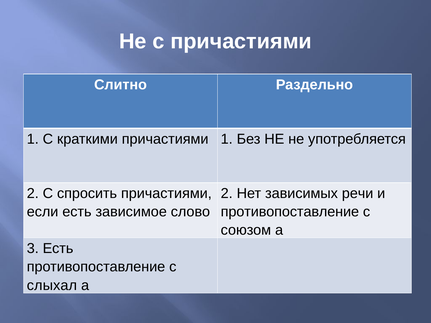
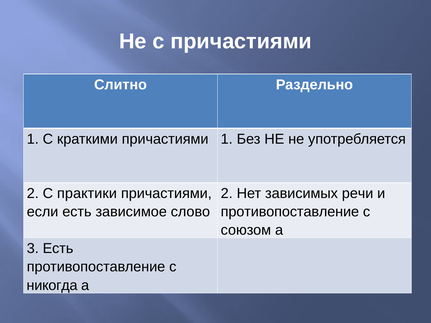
спросить: спросить -> практики (87, 193)
слыхал: слыхал -> никогда (52, 286)
